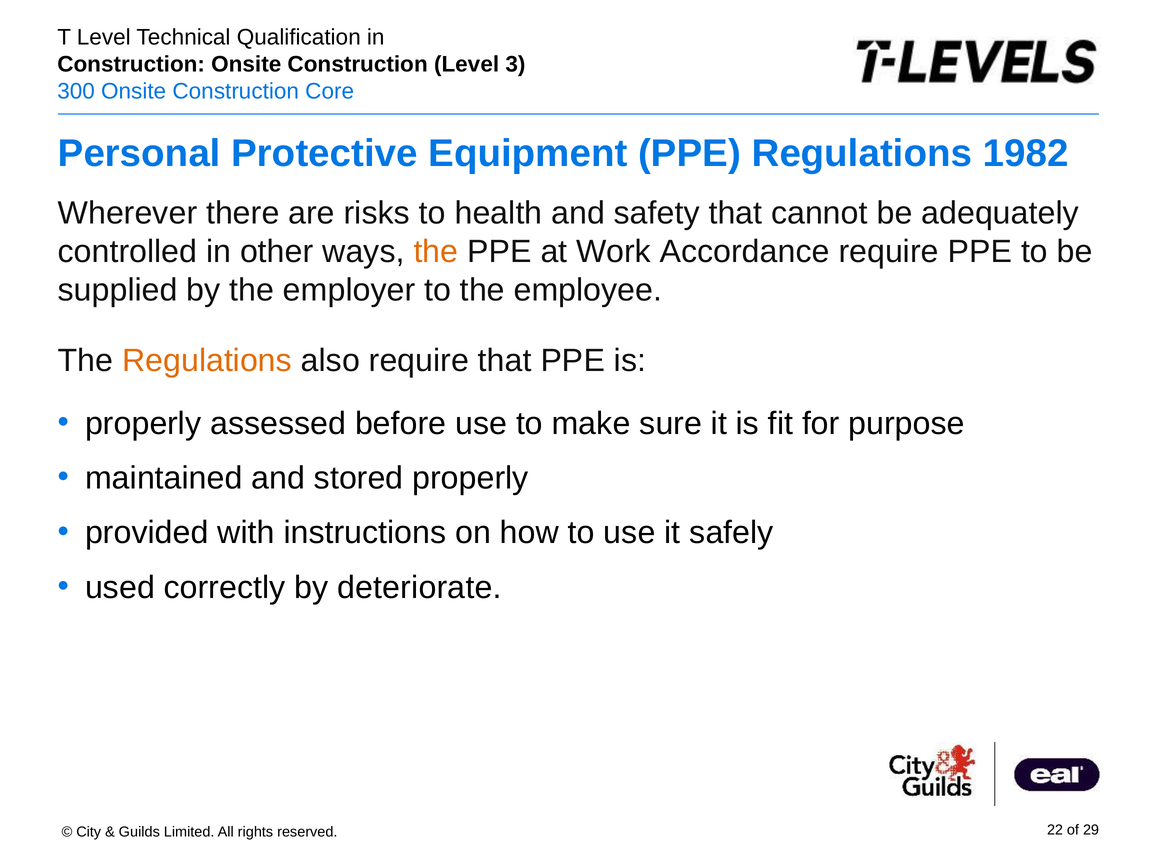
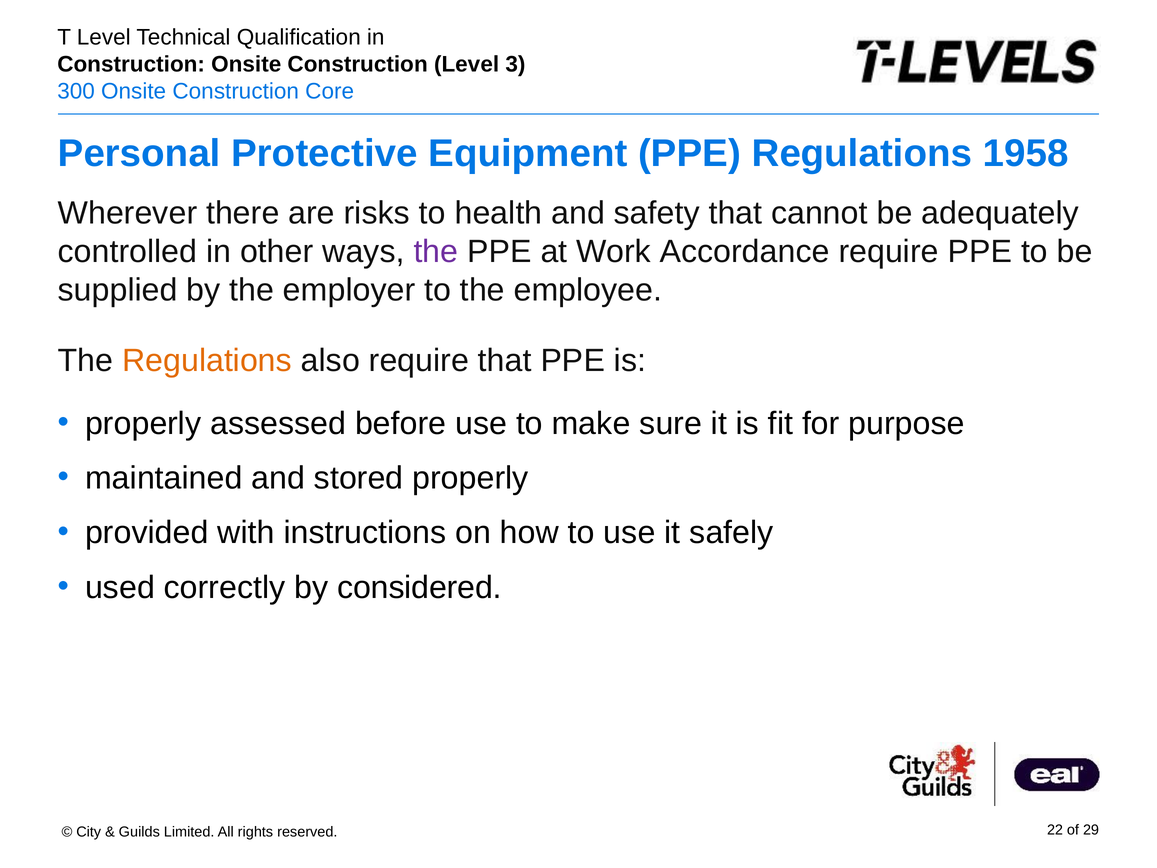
1982: 1982 -> 1958 (1026, 153)
the colour: orange -> purple (436, 251)
deteriorate: deteriorate -> considered (419, 587)
